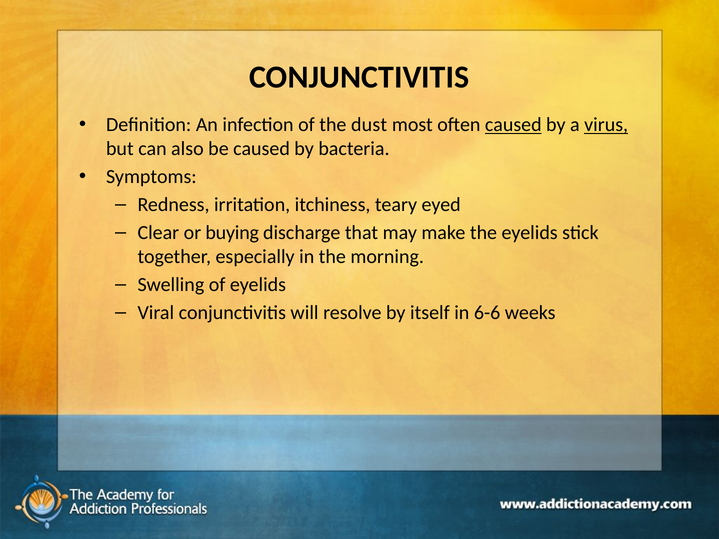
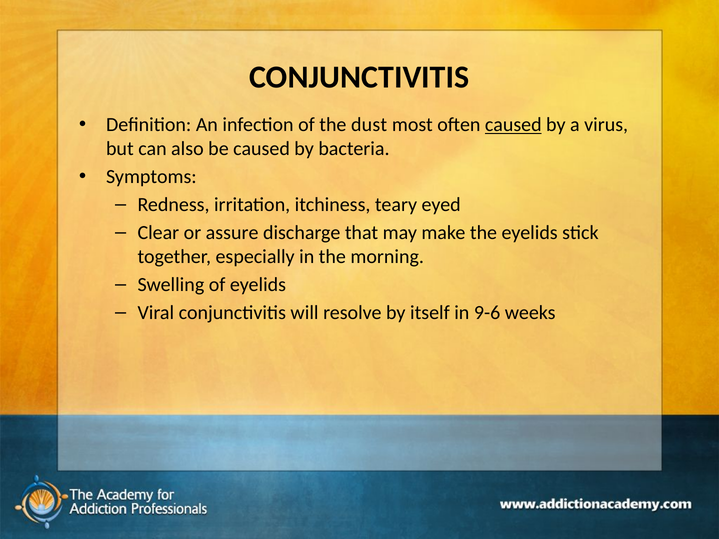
virus underline: present -> none (606, 125)
buying: buying -> assure (232, 233)
6-6: 6-6 -> 9-6 (487, 313)
